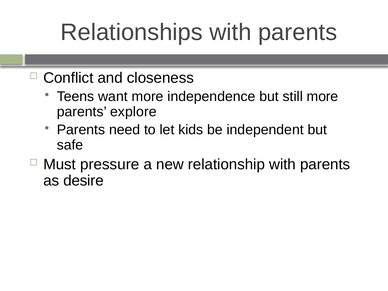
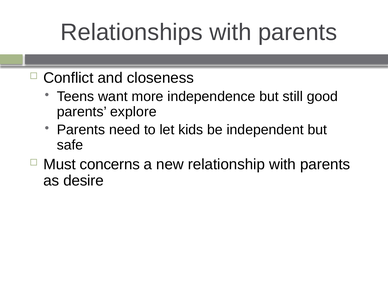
still more: more -> good (322, 97)
pressure: pressure -> concerns (110, 164)
